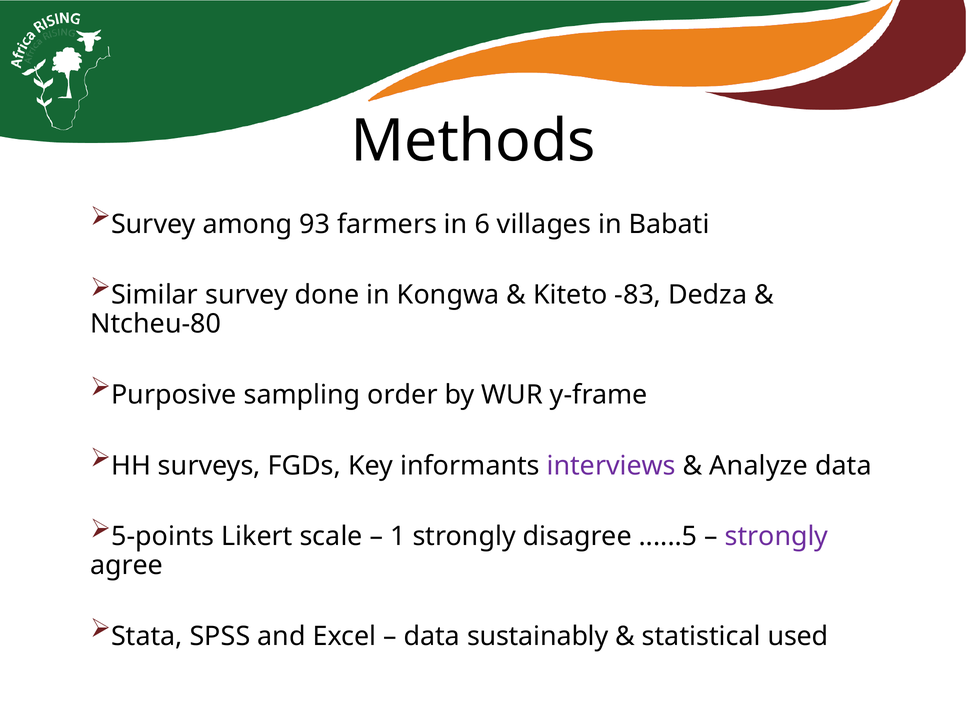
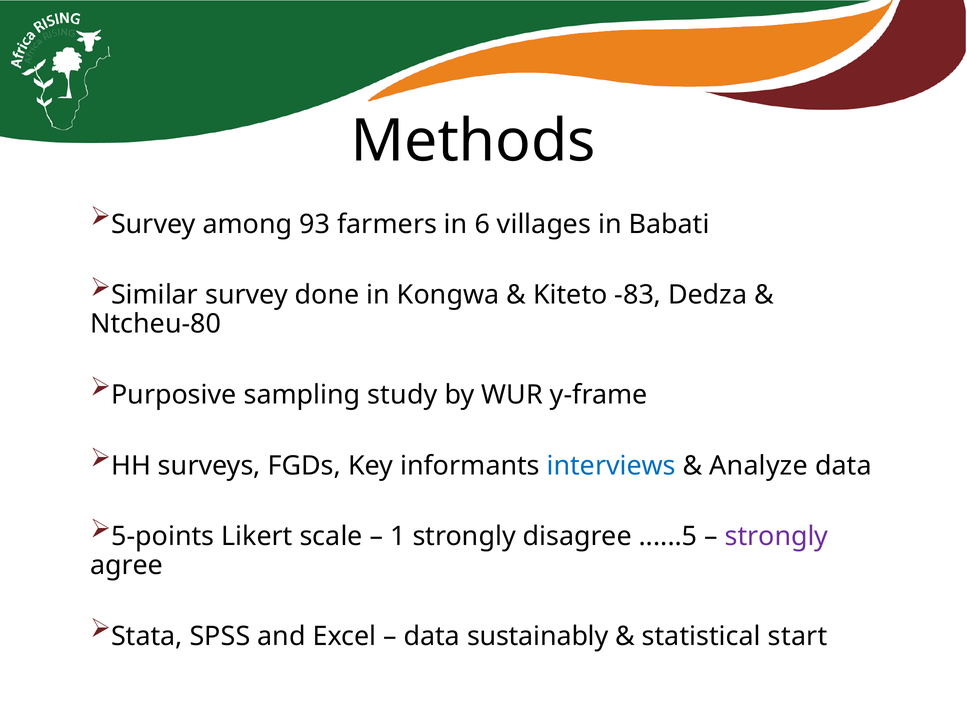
order: order -> study (402, 395)
interviews colour: purple -> blue (611, 466)
used: used -> start (798, 637)
